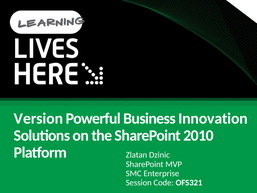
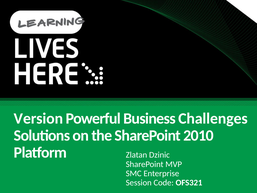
Innovation: Innovation -> Challenges (213, 118)
